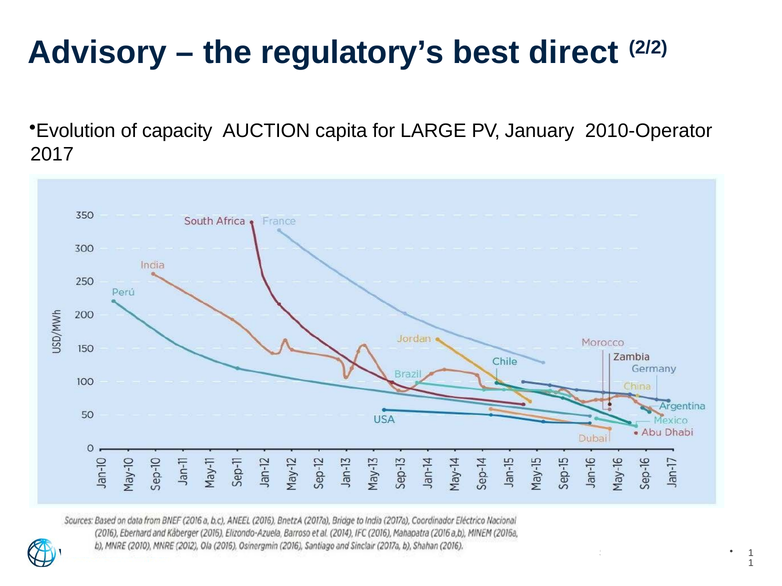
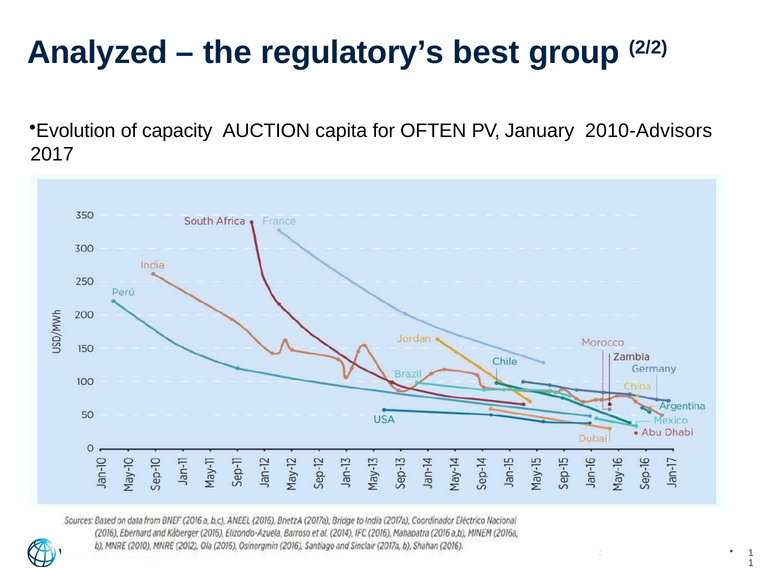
Advisory: Advisory -> Analyzed (97, 53)
direct: direct -> group (574, 53)
LARGE: LARGE -> OFTEN (433, 131)
2010-Operator: 2010-Operator -> 2010-Advisors (649, 131)
